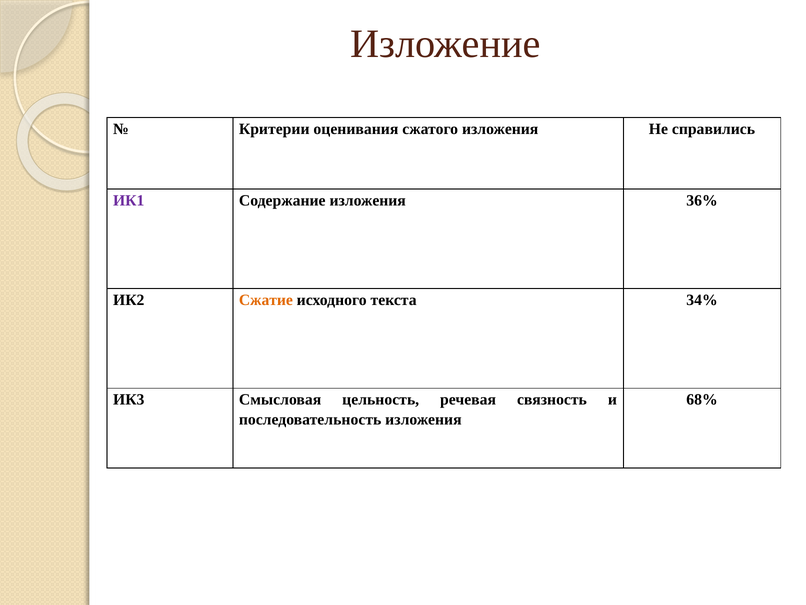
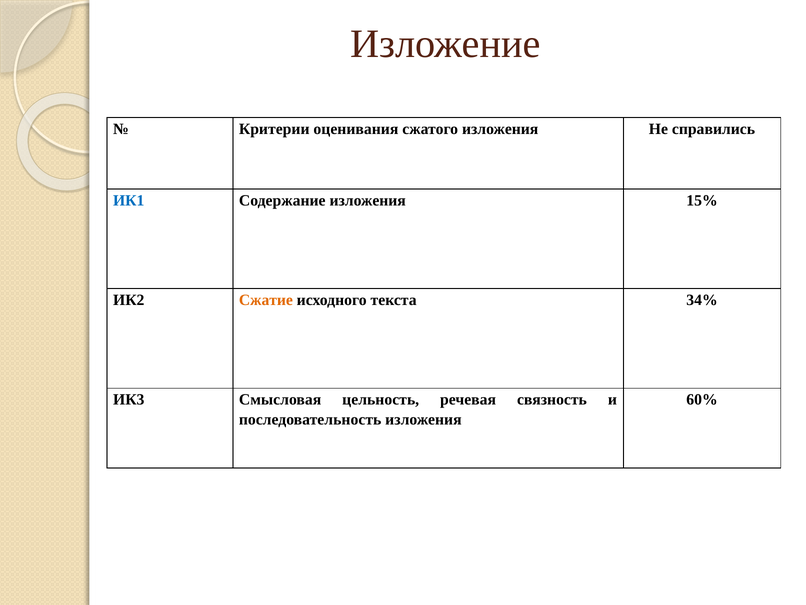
ИК1 colour: purple -> blue (129, 200)
36%: 36% -> 15% (702, 200)
68%: 68% -> 60% (702, 399)
